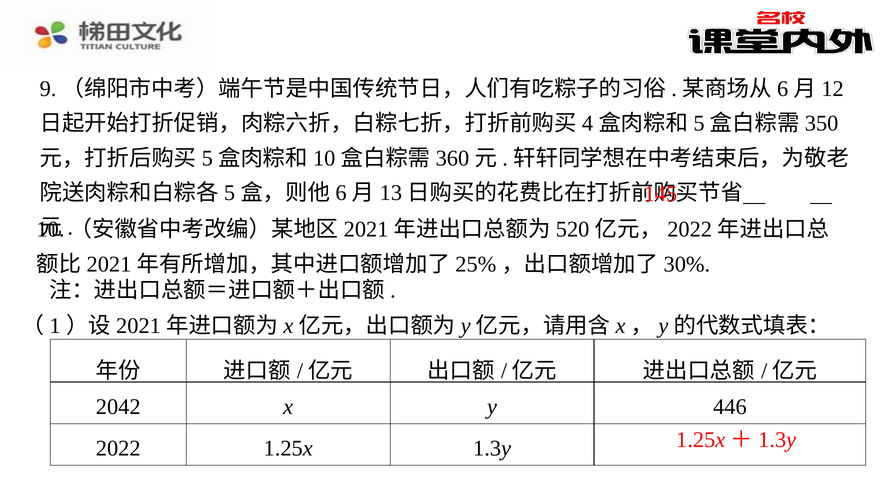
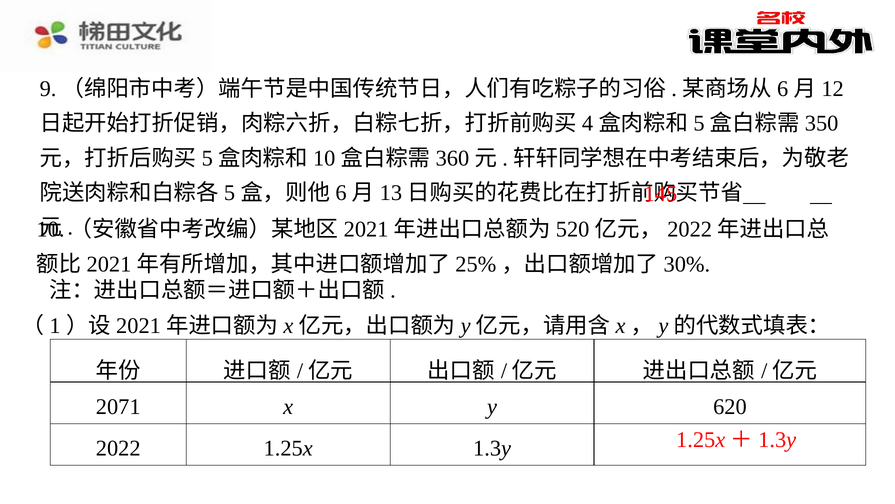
2042: 2042 -> 2071 (118, 406)
446: 446 -> 620 (730, 406)
